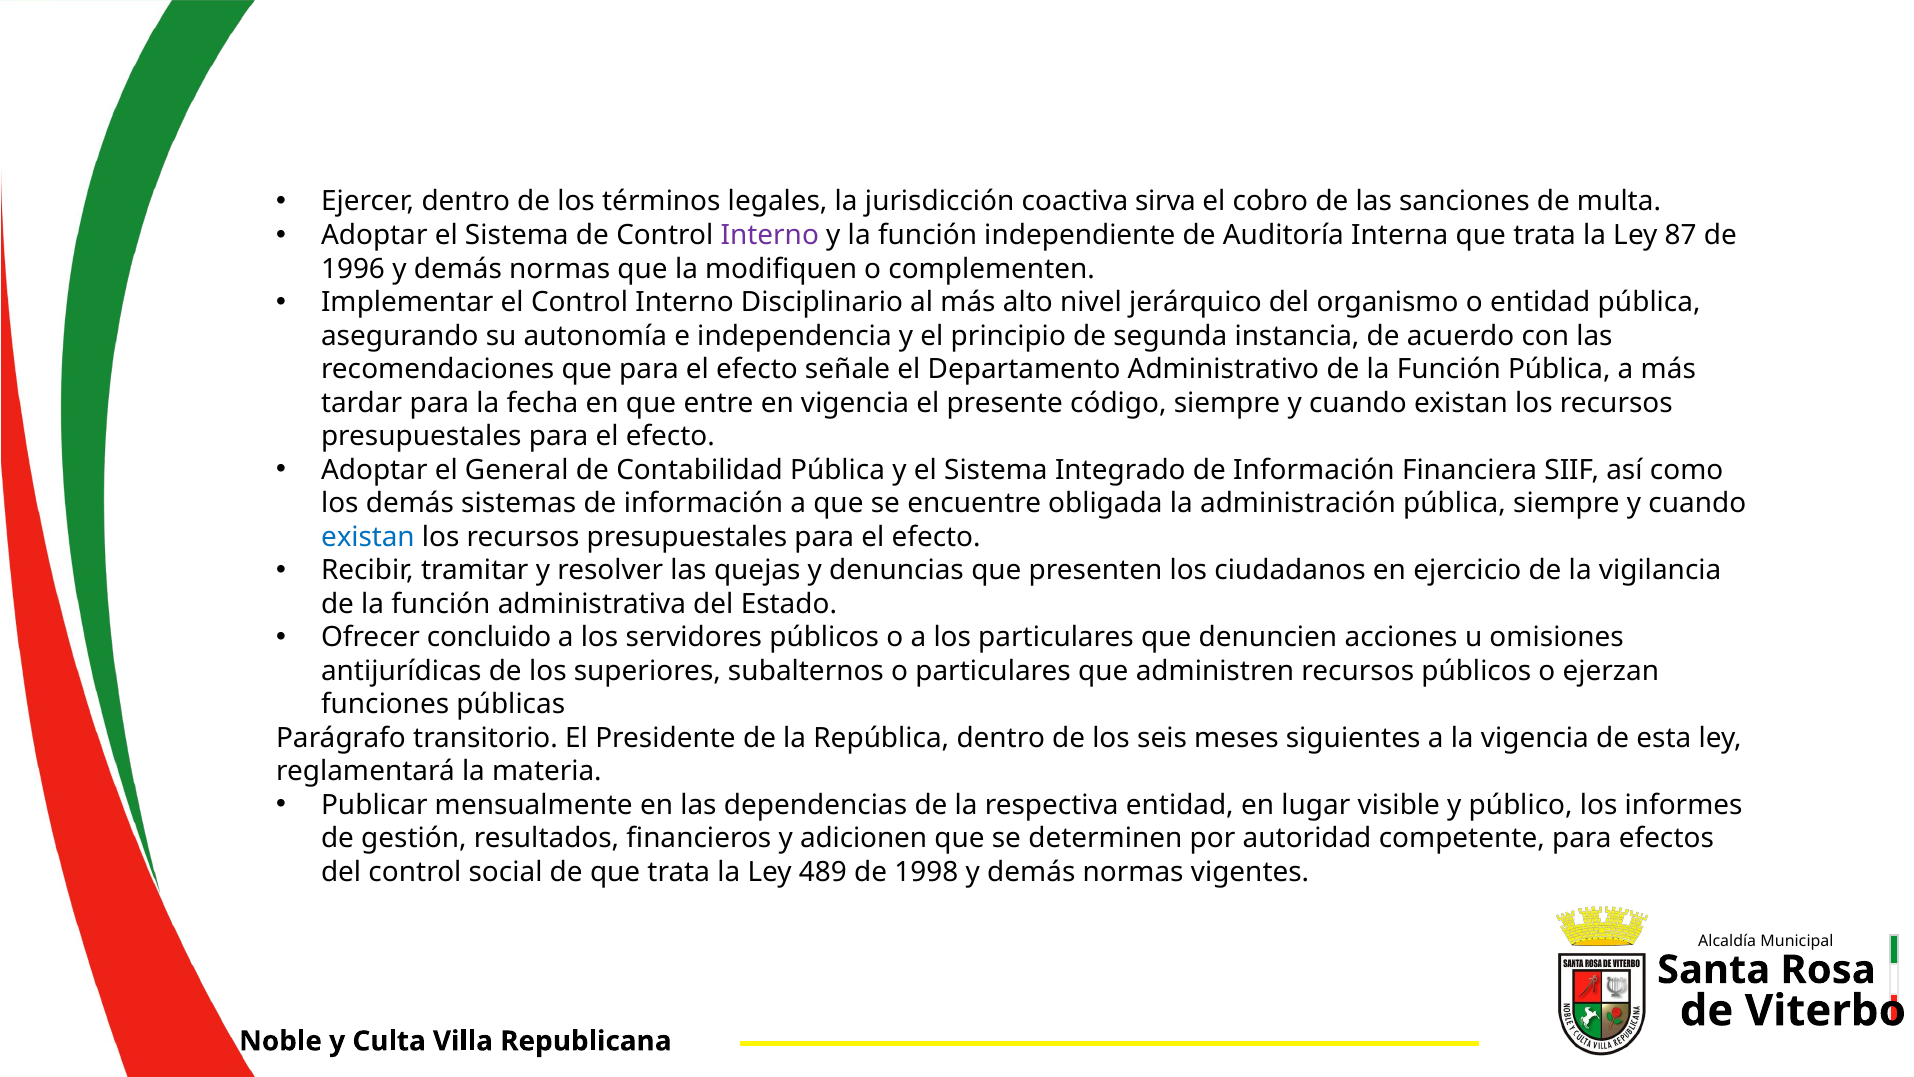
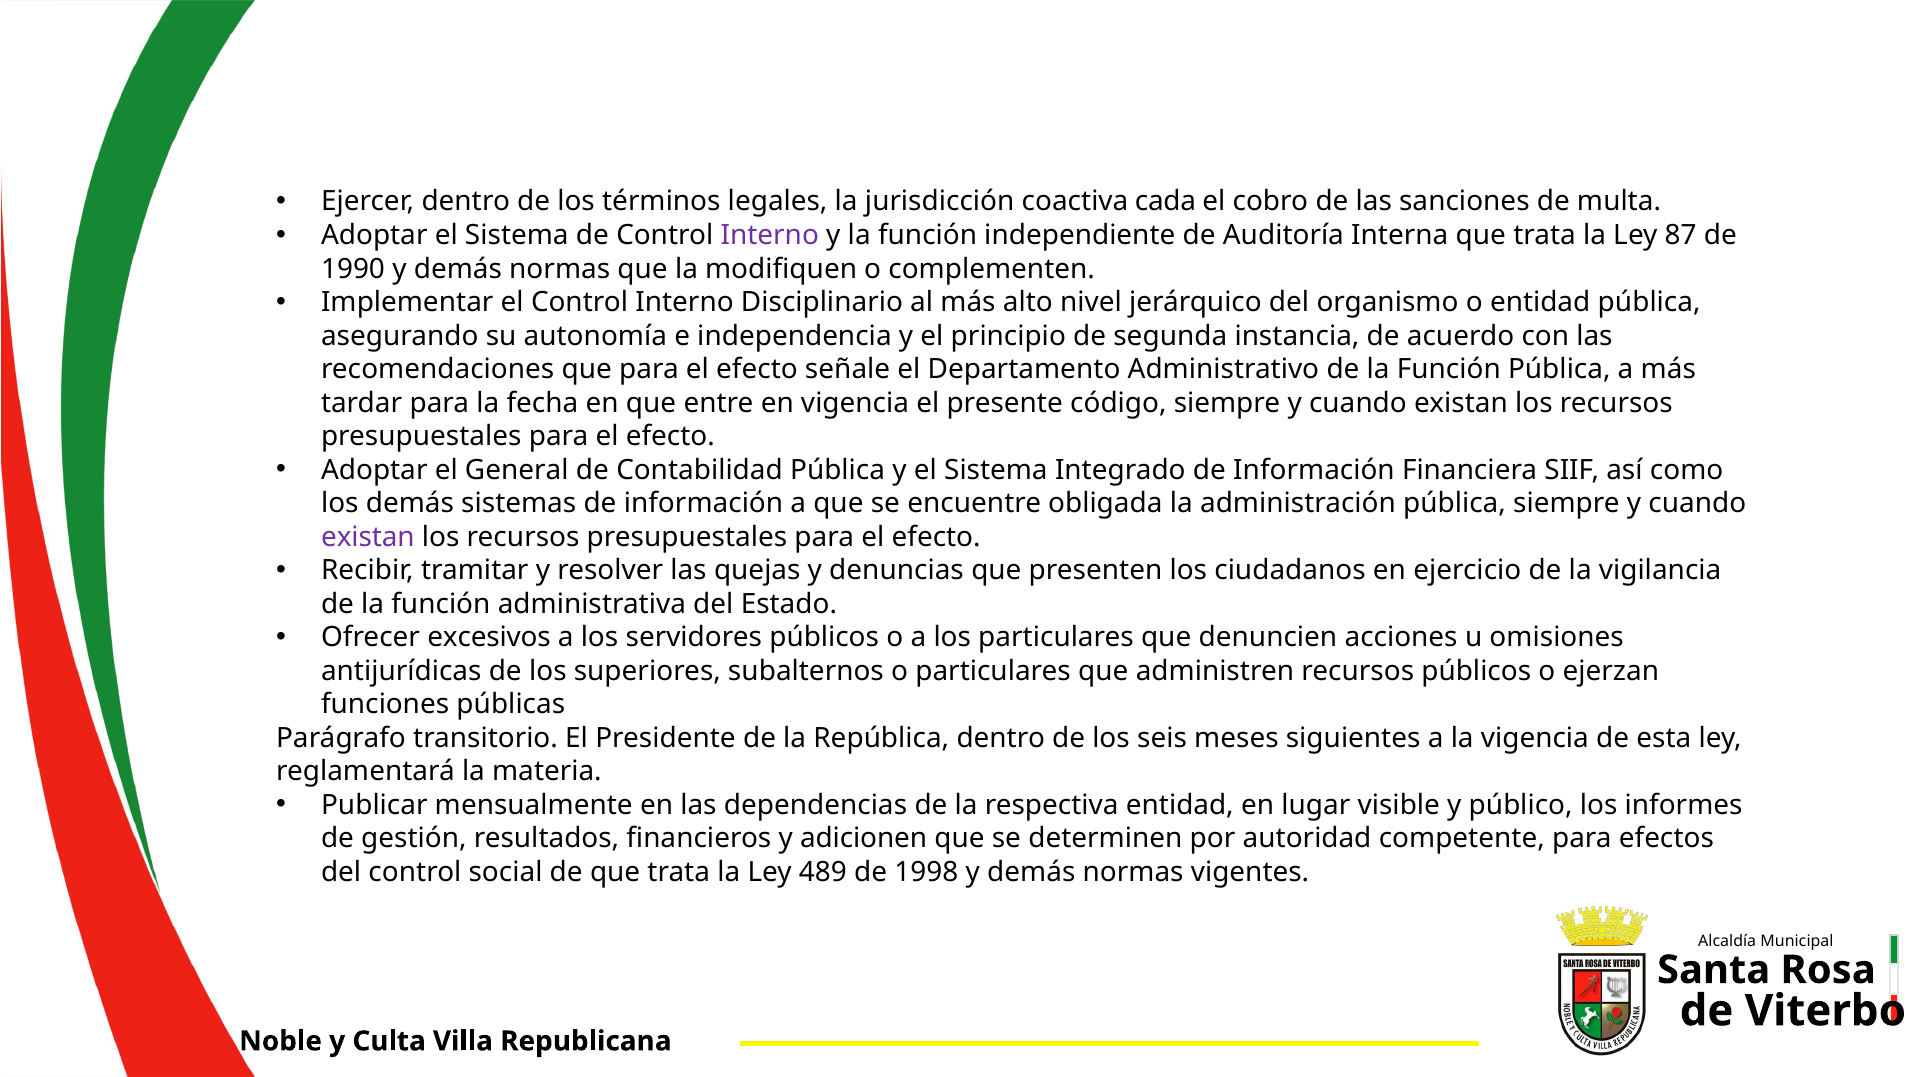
sirva: sirva -> cada (1165, 202)
1996: 1996 -> 1990 (353, 269)
existan colour: blue -> purple (368, 537)
concluido: concluido -> excesivos (489, 637)
